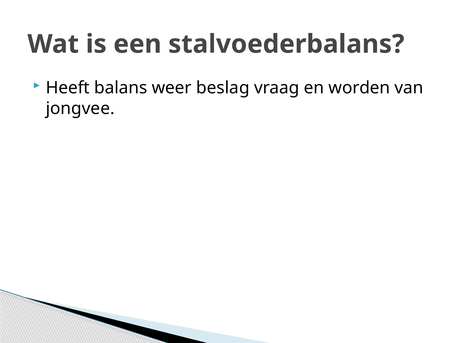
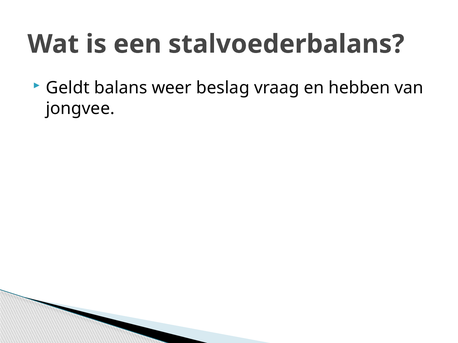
Heeft: Heeft -> Geldt (68, 88)
worden: worden -> hebben (359, 88)
